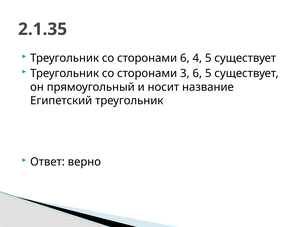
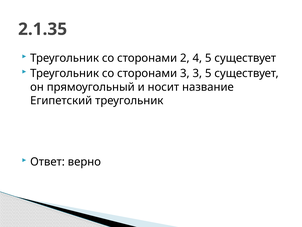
сторонами 6: 6 -> 2 (185, 58)
3 6: 6 -> 3 (197, 73)
